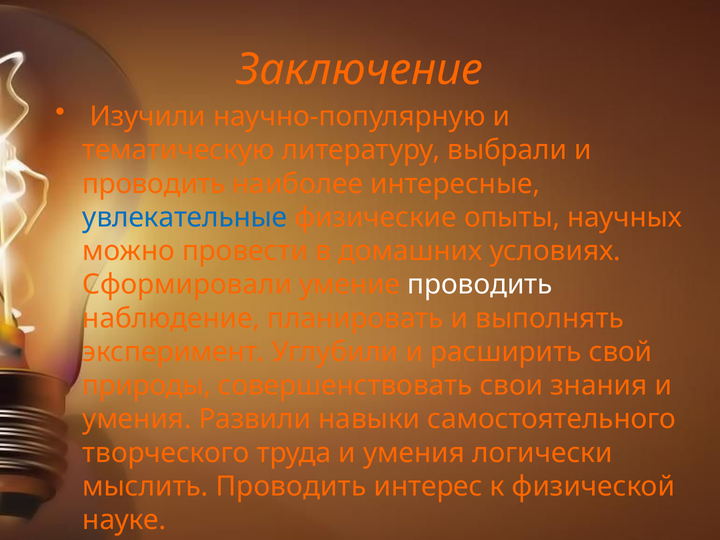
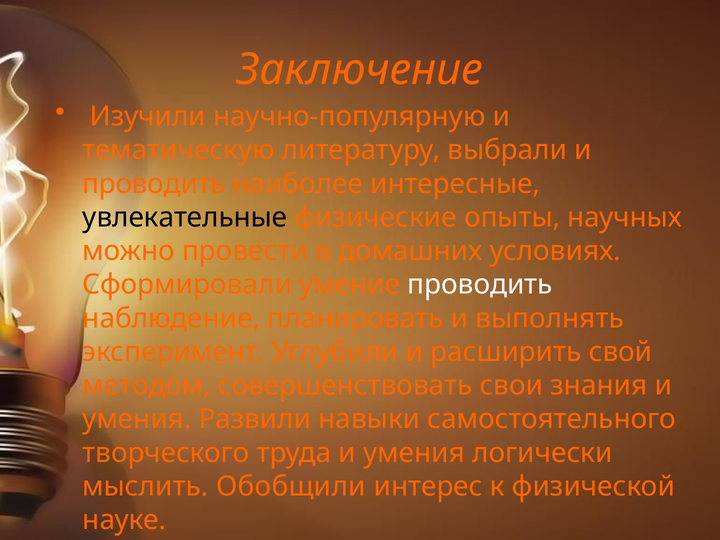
увлекательные colour: blue -> black (185, 217)
природы: природы -> методом (147, 386)
мыслить Проводить: Проводить -> Обобщили (291, 486)
